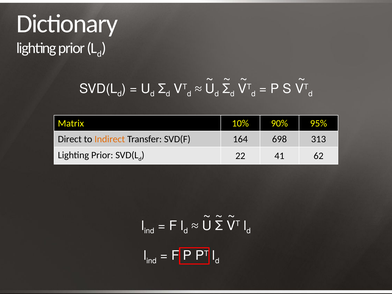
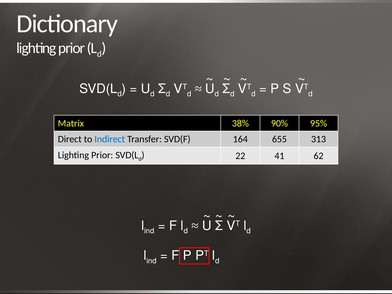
10%: 10% -> 38% (240, 123)
Indirect colour: orange -> blue (110, 139)
698: 698 -> 655 (279, 139)
